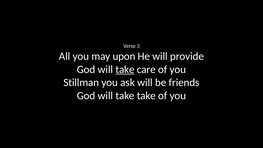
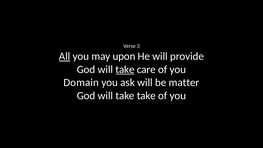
All underline: none -> present (65, 56)
Stillman: Stillman -> Domain (81, 83)
friends: friends -> matter (184, 83)
